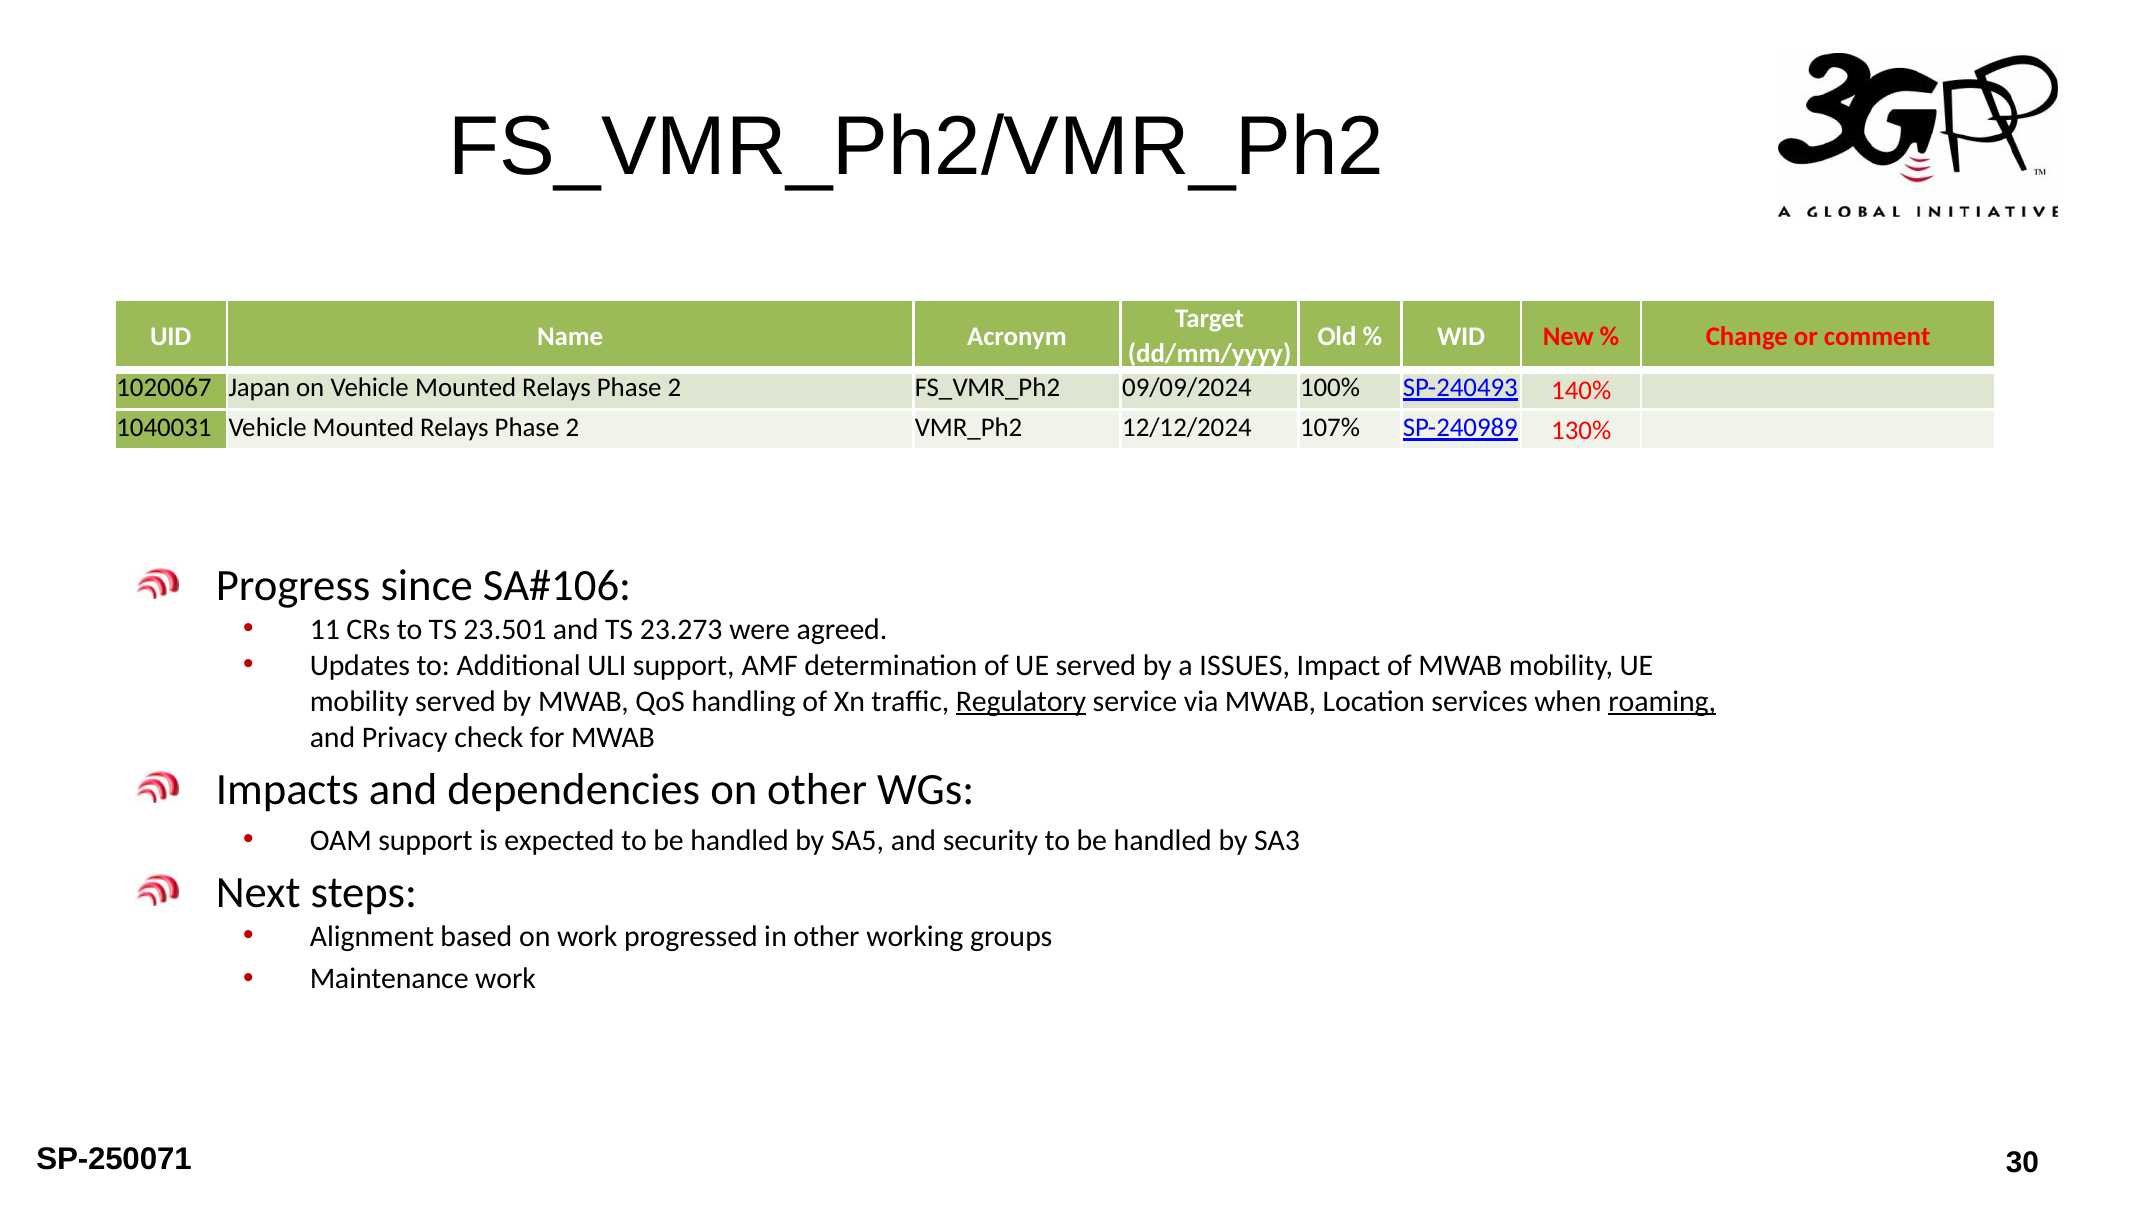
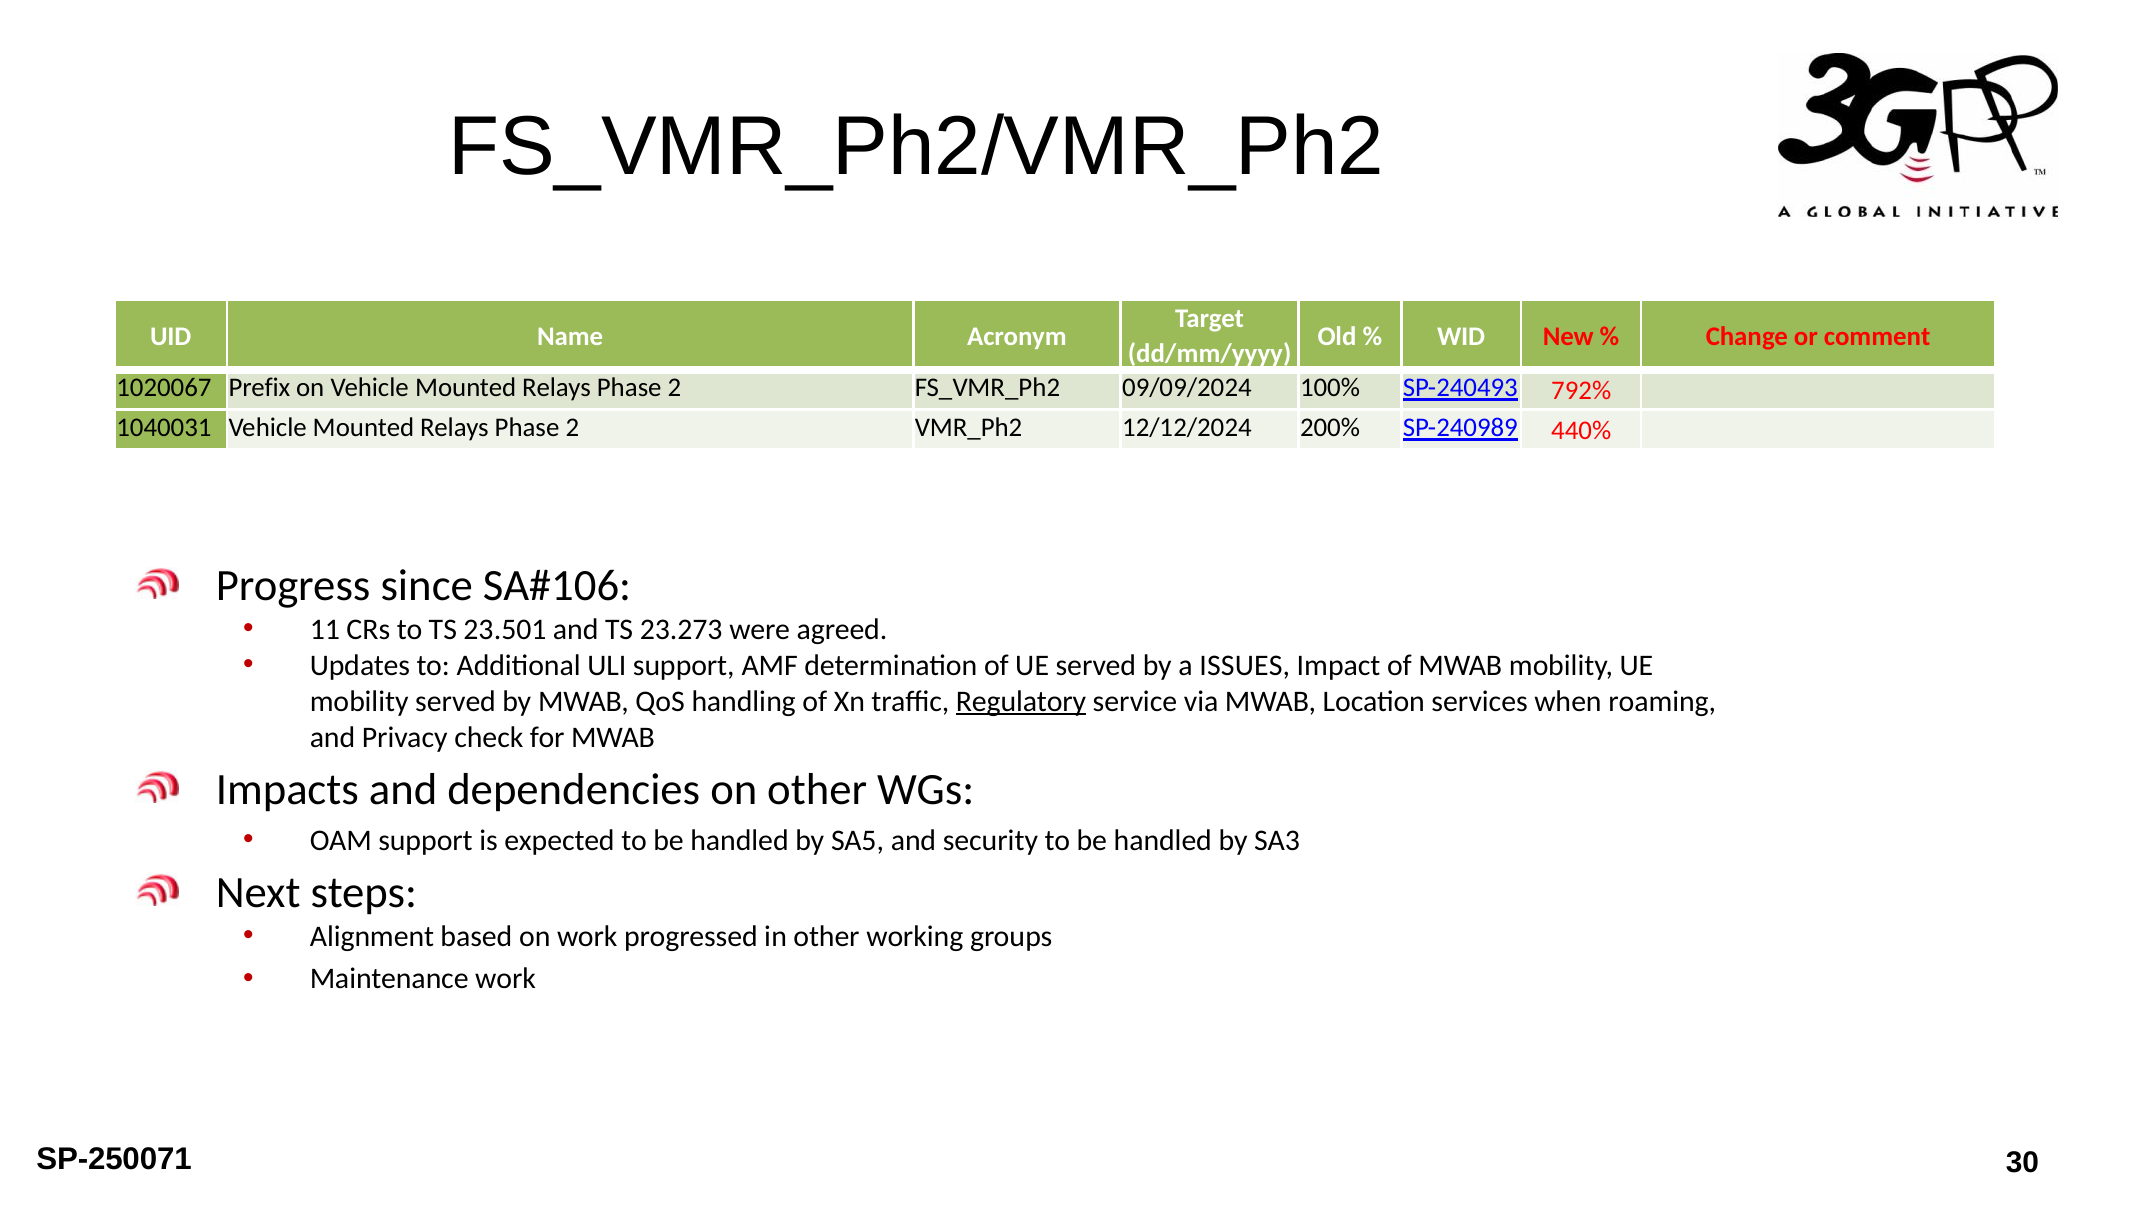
Japan: Japan -> Prefix (259, 388)
140%: 140% -> 792% (1581, 391)
107%: 107% -> 200% (1330, 428)
130%: 130% -> 440% (1581, 431)
roaming underline: present -> none (1662, 701)
